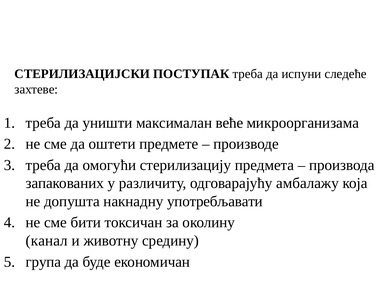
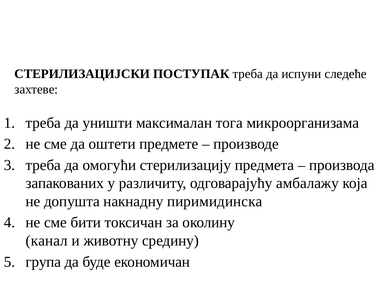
веће: веће -> тога (229, 123)
употребљавати: употребљавати -> пиримидинска (215, 201)
